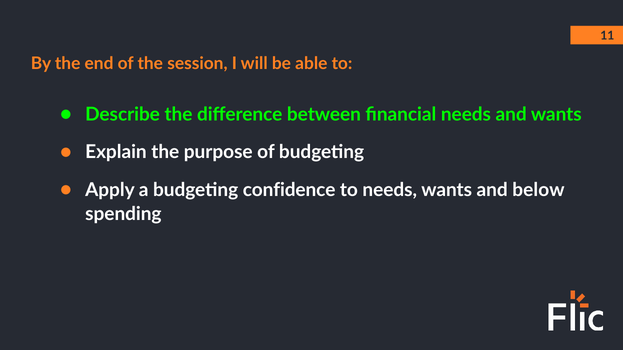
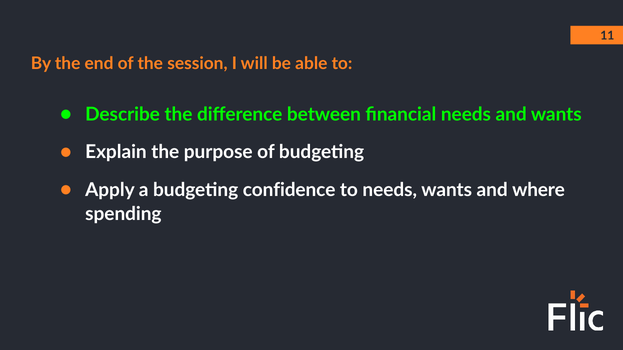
below: below -> where (539, 190)
